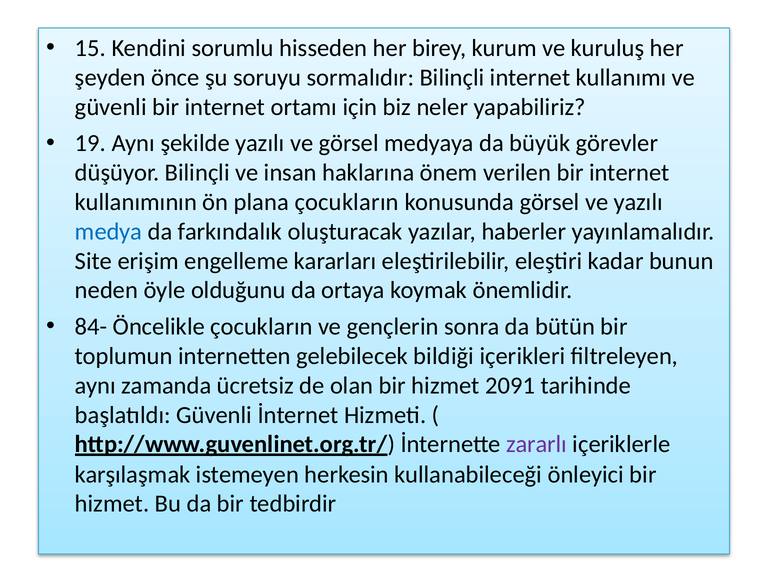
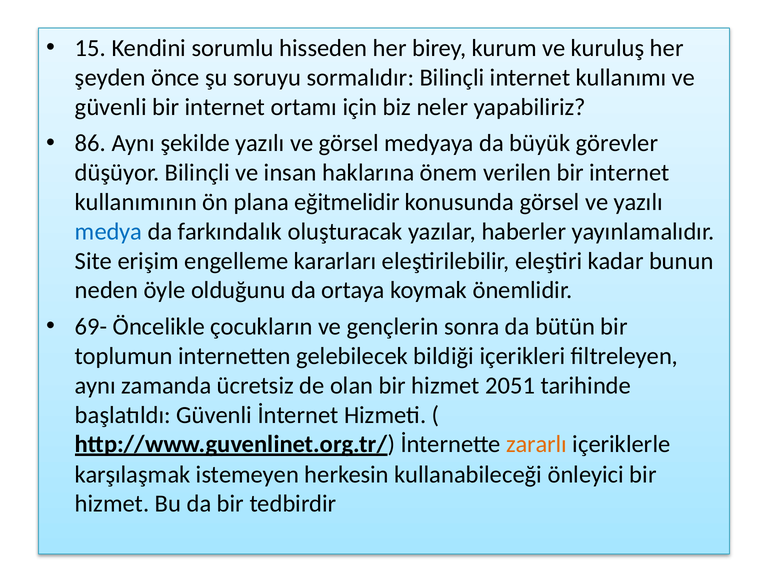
19: 19 -> 86 (91, 143)
plana çocukların: çocukların -> eğitmelidir (347, 202)
84-: 84- -> 69- (91, 327)
2091: 2091 -> 2051 (510, 386)
zararlı colour: purple -> orange (537, 445)
